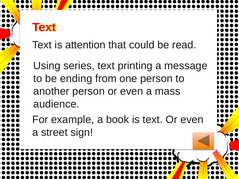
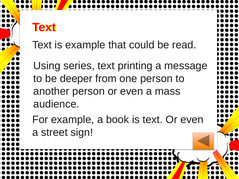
is attention: attention -> example (85, 45)
ending: ending -> deeper (76, 79)
